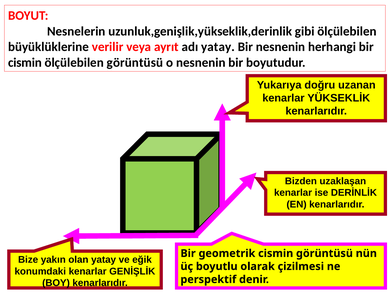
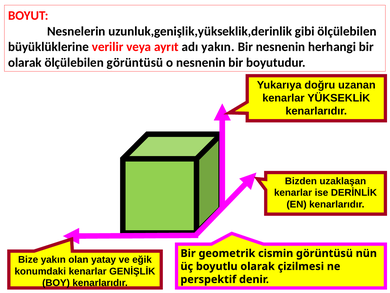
adı yatay: yatay -> yakın (218, 47)
cismin: cismin -> olarak (25, 62)
